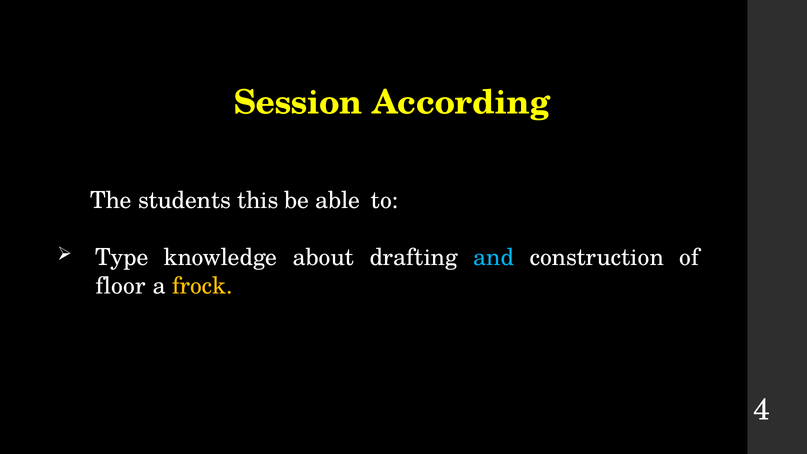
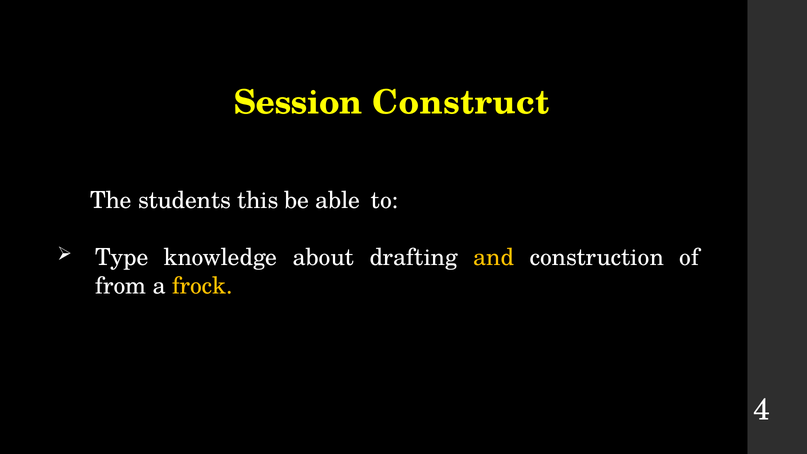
According: According -> Construct (461, 103)
and colour: light blue -> yellow (494, 257)
floor: floor -> from (121, 286)
